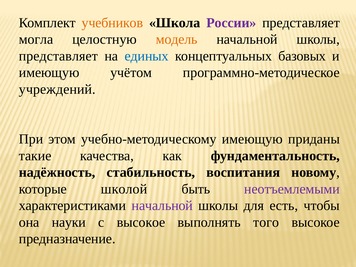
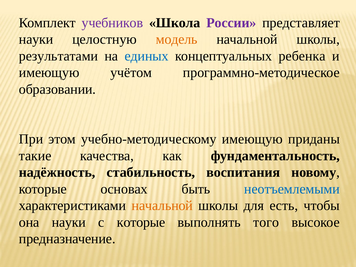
учебников colour: orange -> purple (112, 23)
могла: могла -> науки (36, 39)
представляет: представляет -> результатами (58, 56)
базовых: базовых -> ребенка (302, 56)
учреждений: учреждений -> образовании (57, 89)
школой: школой -> основах (124, 189)
неотъемлемыми colour: purple -> blue (292, 189)
начальной colour: purple -> orange (162, 206)
с высокое: высокое -> которые (141, 222)
